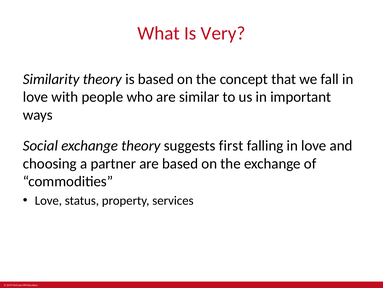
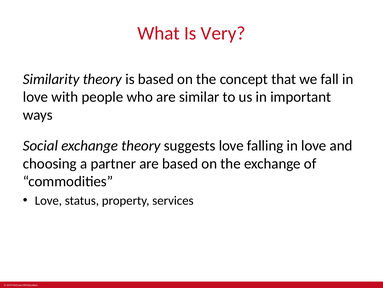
suggests first: first -> love (231, 145)
